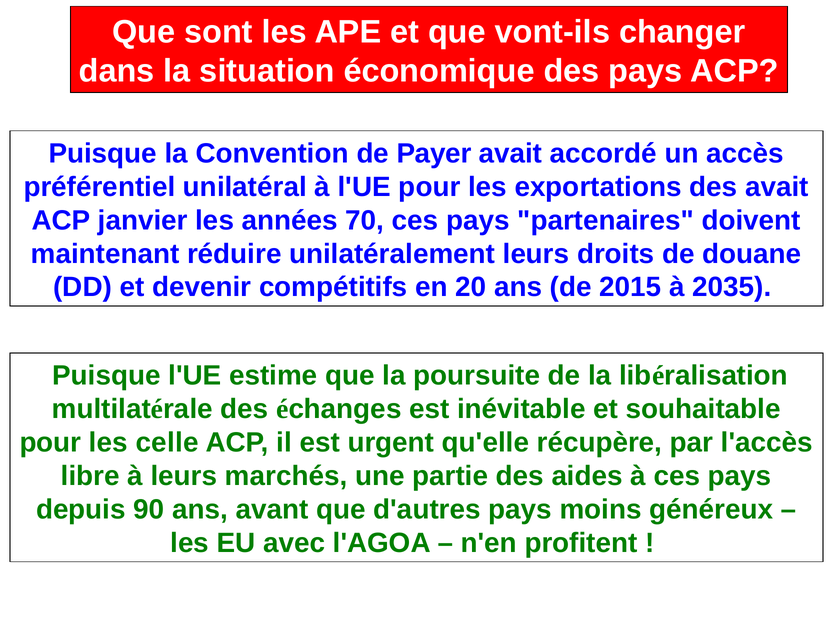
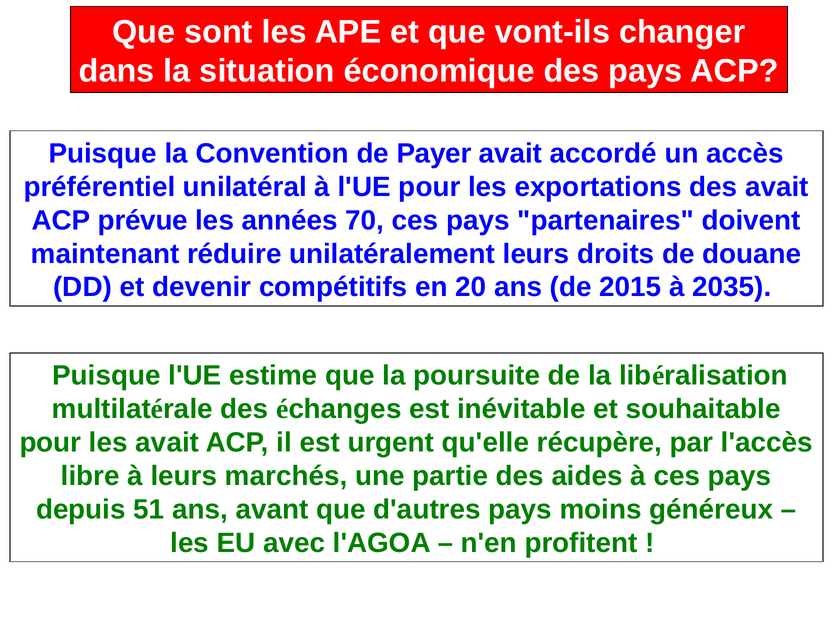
janvier: janvier -> prévue (143, 220)
les celle: celle -> avait (167, 443)
90: 90 -> 51 (149, 509)
